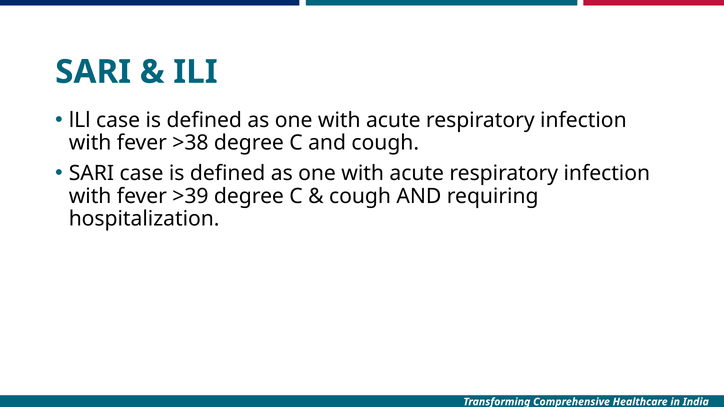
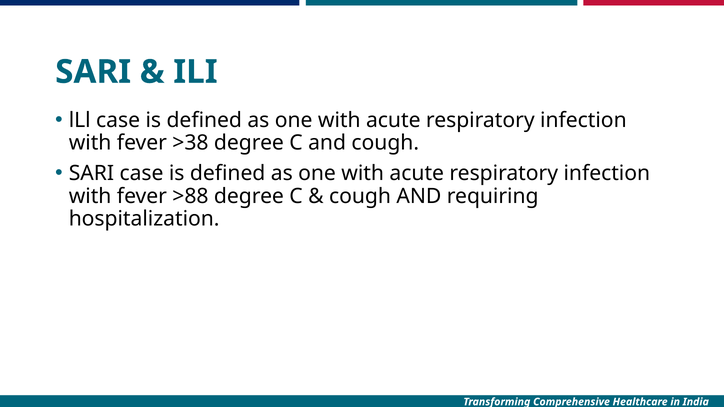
>39: >39 -> >88 (190, 196)
